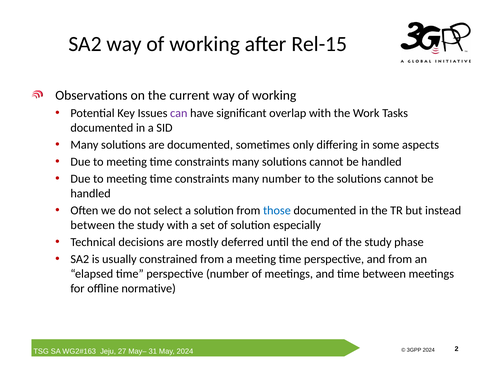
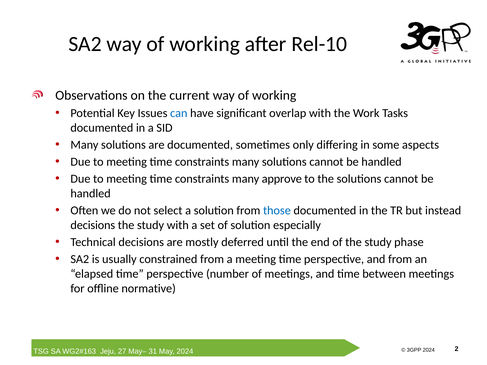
Rel-15: Rel-15 -> Rel-10 (319, 44)
can colour: purple -> blue (179, 113)
number: number -> approve (282, 179)
between: between -> decisions (93, 225)
